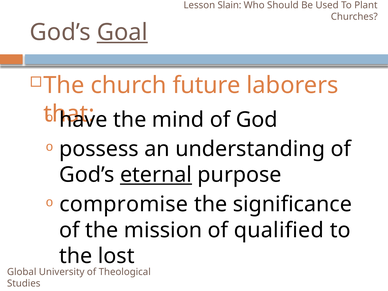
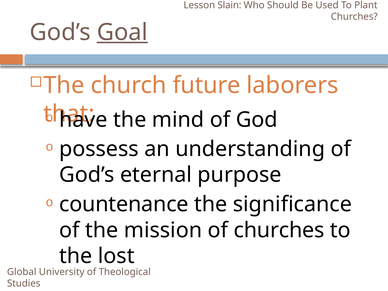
eternal underline: present -> none (156, 175)
compromise: compromise -> countenance (124, 204)
of qualified: qualified -> churches (279, 230)
